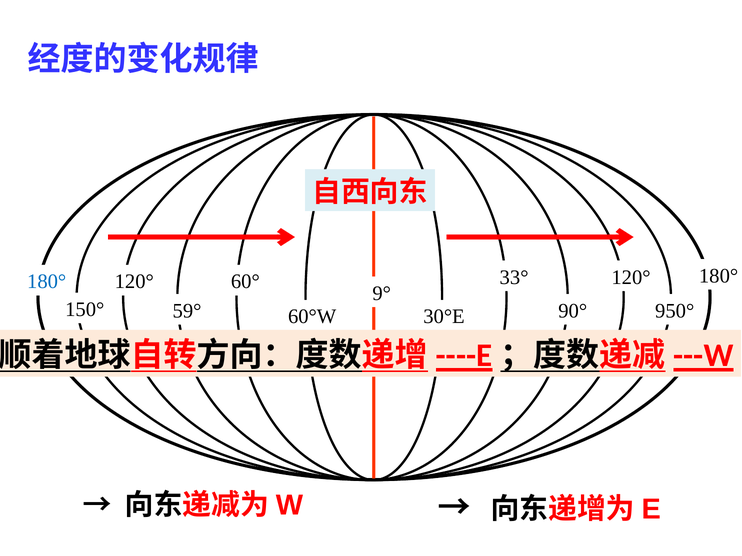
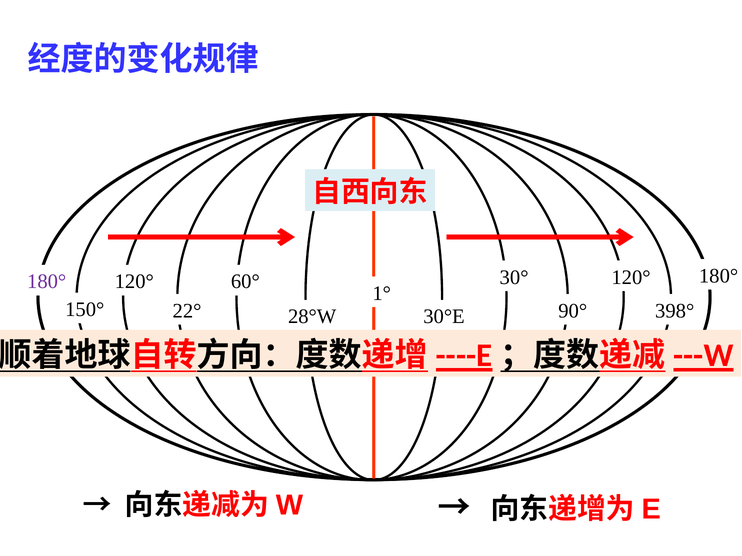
33°: 33° -> 30° (514, 277)
180° colour: blue -> purple (47, 282)
9°: 9° -> 1° (382, 294)
59°: 59° -> 22° (187, 311)
950°: 950° -> 398° (675, 311)
60°W: 60°W -> 28°W (312, 317)
